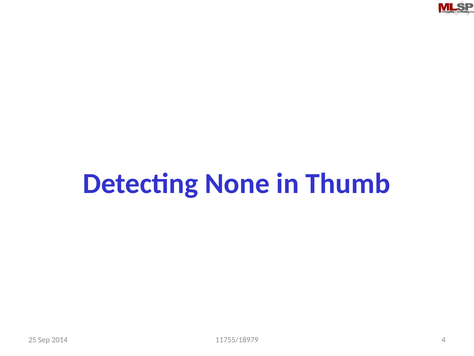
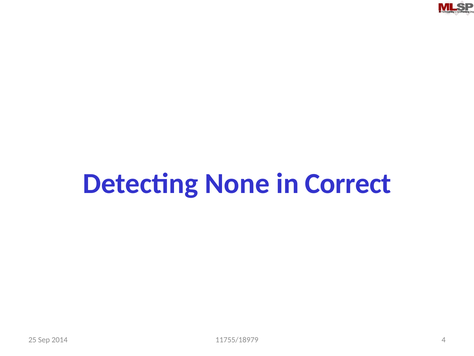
Thumb: Thumb -> Correct (348, 183)
